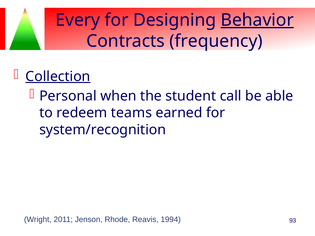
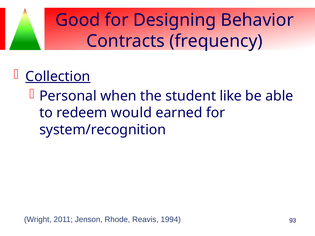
Every: Every -> Good (78, 20)
Behavior underline: present -> none (257, 20)
call: call -> like (231, 96)
teams: teams -> would (131, 113)
